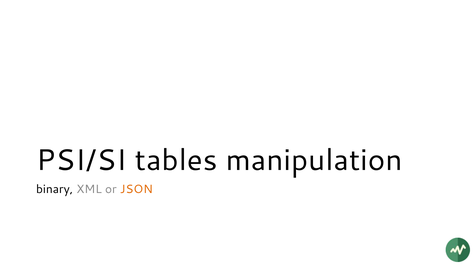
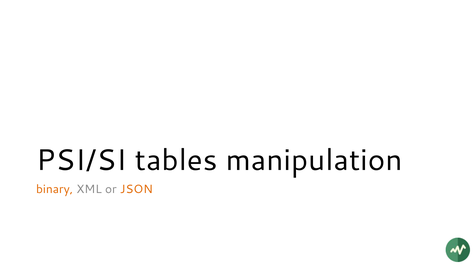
binary colour: black -> orange (55, 189)
